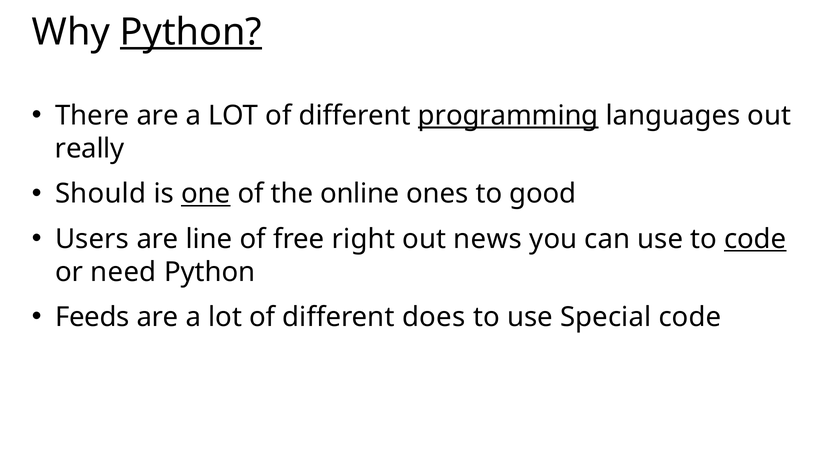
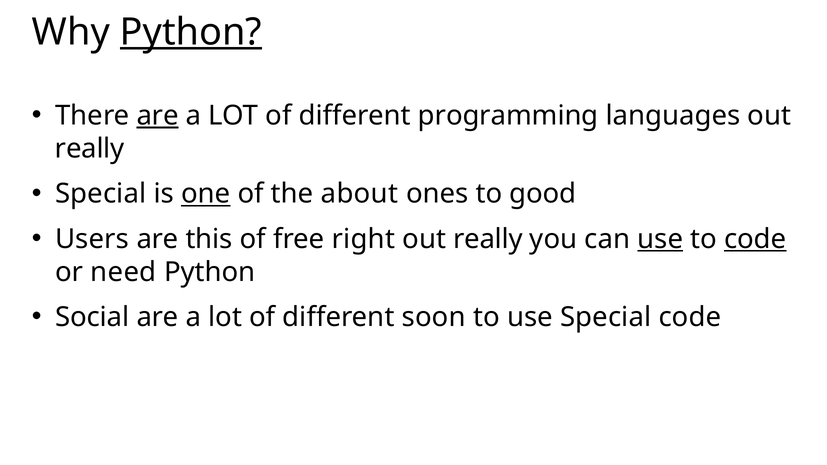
are underline: none -> present (158, 116)
programming underline: present -> none (508, 116)
Should: Should -> Special (101, 194)
online: online -> about (360, 194)
line: line -> this (209, 239)
news: news -> really (488, 239)
use underline: none -> present (660, 239)
Feeds: Feeds -> Social (92, 317)
does: does -> soon (434, 317)
